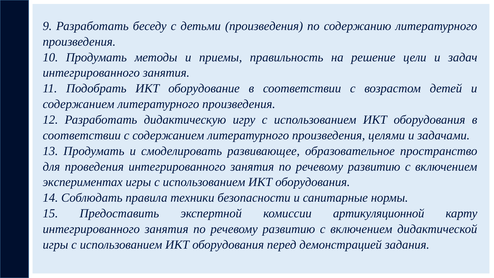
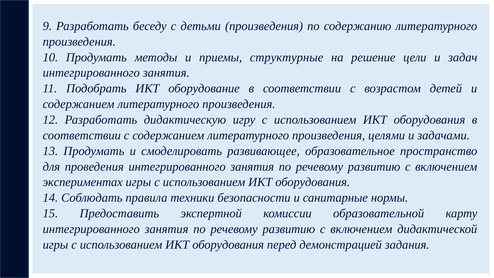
правильность: правильность -> структурные (287, 57)
артикуляционной: артикуляционной -> образовательной (379, 213)
